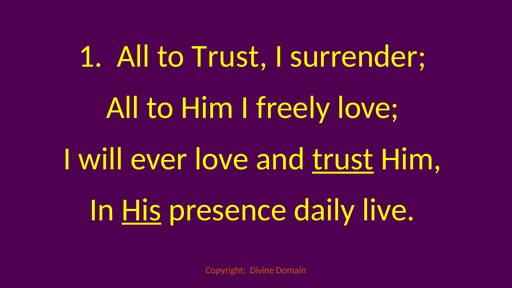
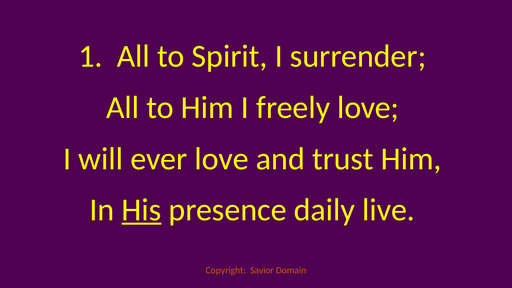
to Trust: Trust -> Spirit (230, 56)
trust underline: present -> none (343, 159)
Divine: Divine -> Savior (262, 270)
